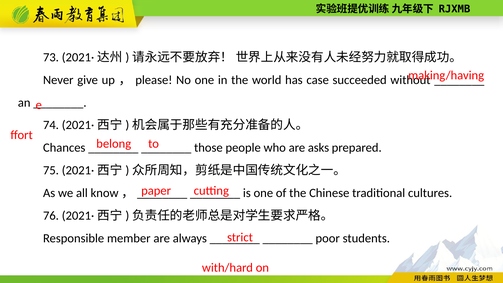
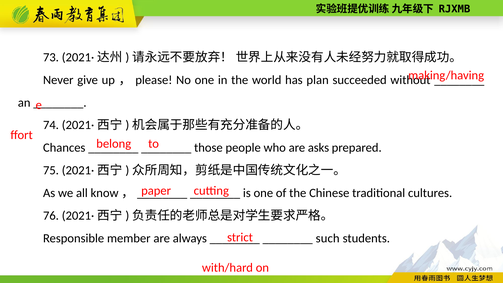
case: case -> plan (318, 80)
poor: poor -> such (328, 238)
